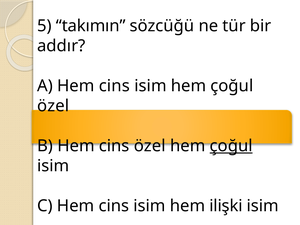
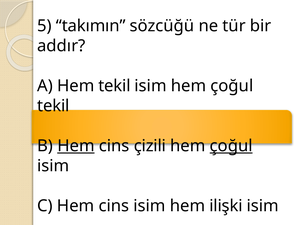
A Hem cins: cins -> tekil (114, 86)
özel: özel -> tekil (53, 106)
Hem underline: none -> present (76, 146)
cins özel: özel -> çizili (150, 146)
